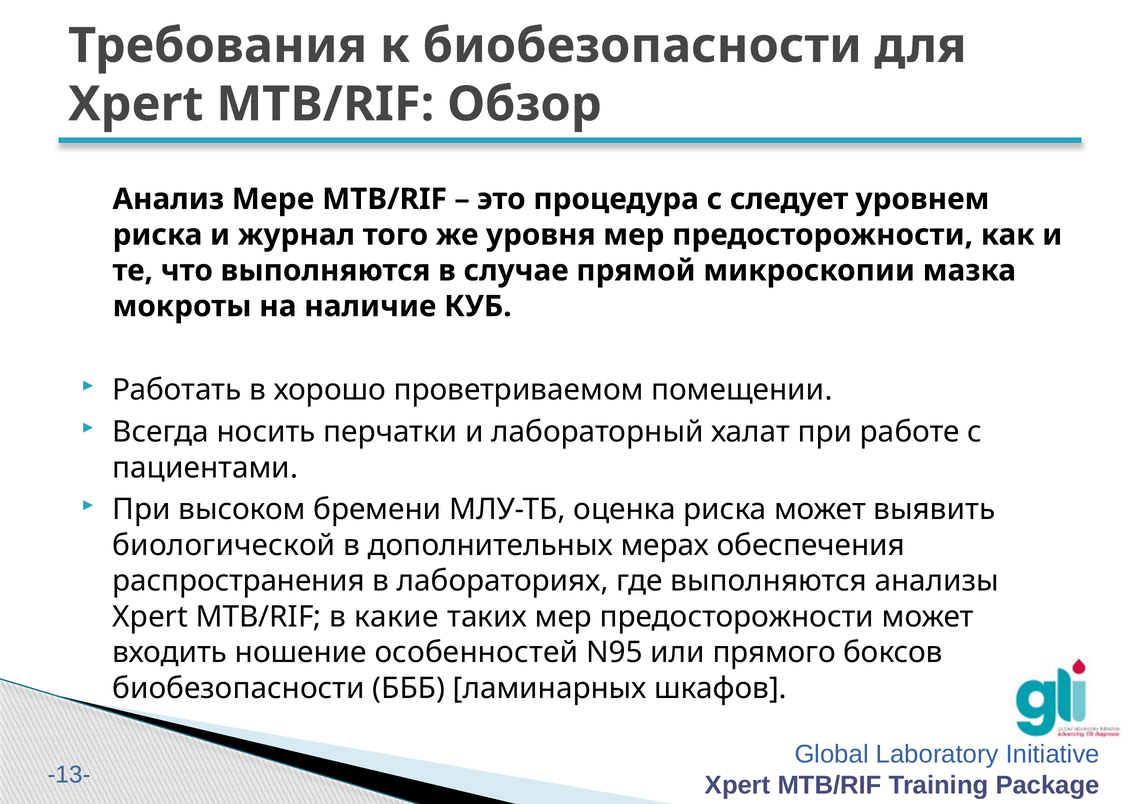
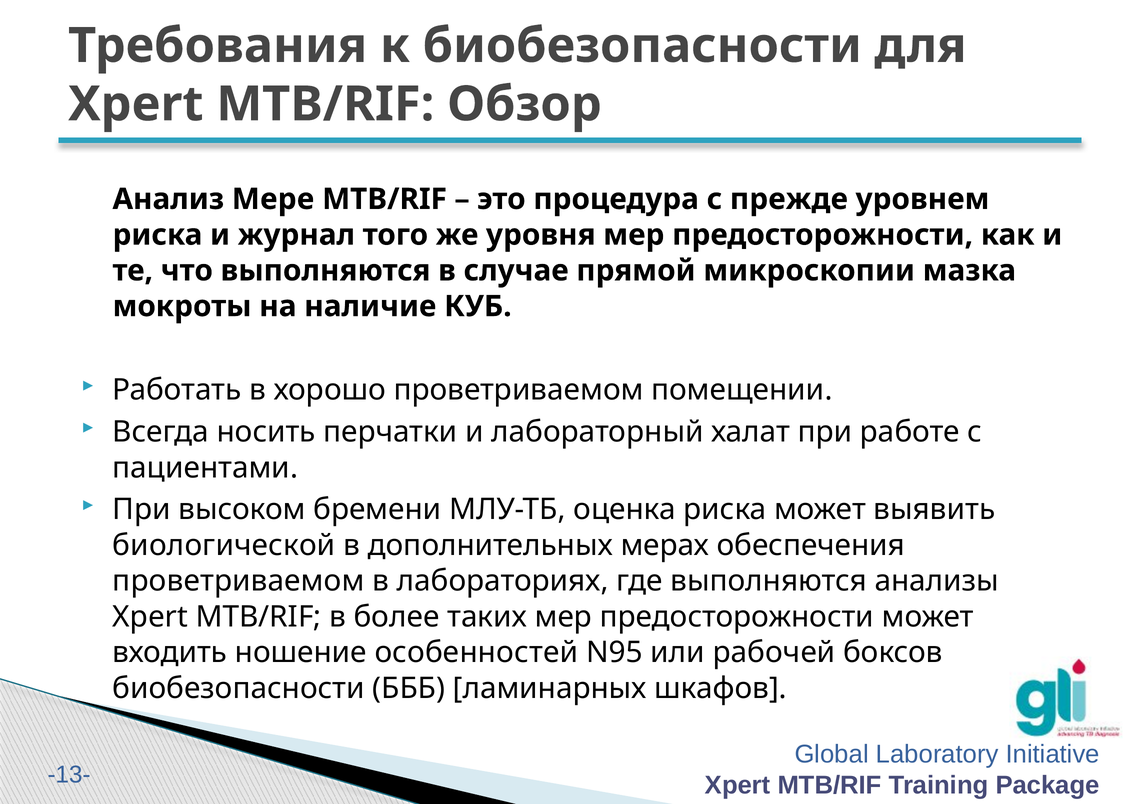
следует: следует -> прежде (789, 199)
распространения: распространения -> проветриваемом (239, 581)
какие: какие -> более (397, 617)
прямого: прямого -> рабочей (774, 653)
